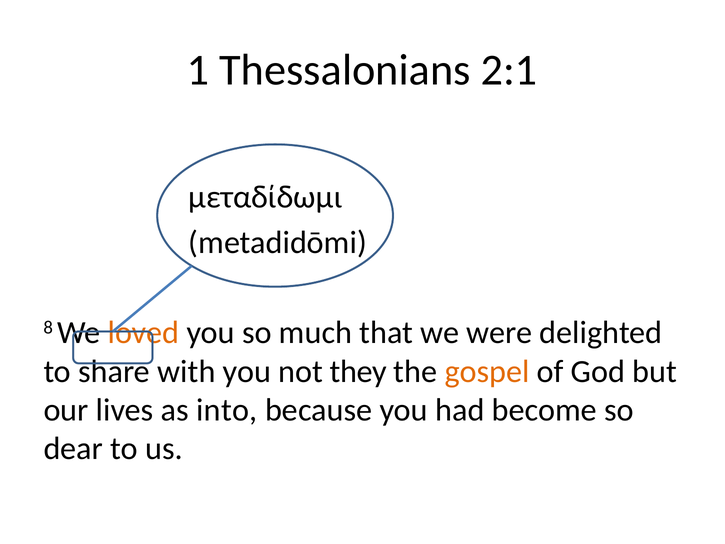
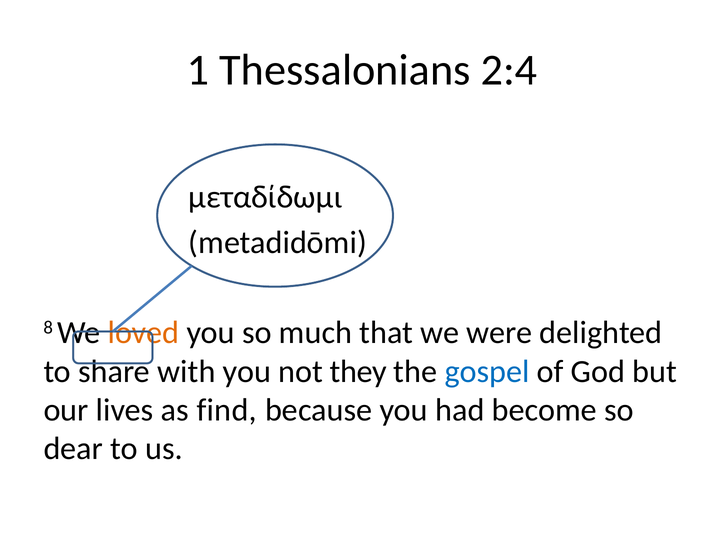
2:1: 2:1 -> 2:4 (509, 70)
gospel colour: orange -> blue (487, 371)
into: into -> find (227, 410)
